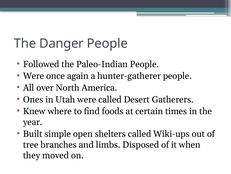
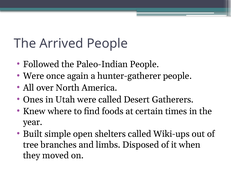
Danger: Danger -> Arrived (61, 43)
